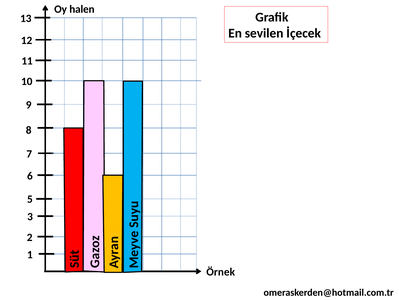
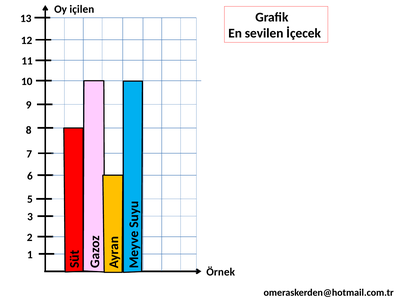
halen: halen -> içilen (82, 9)
